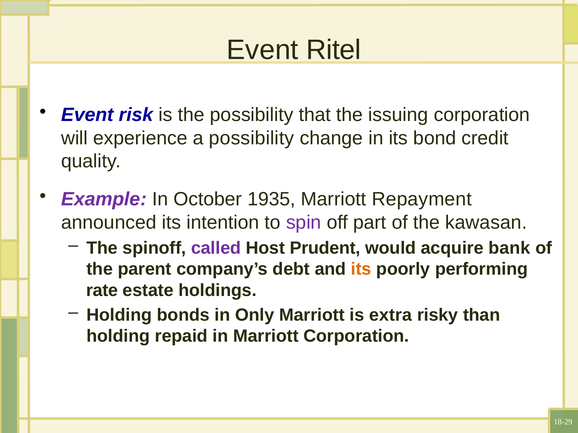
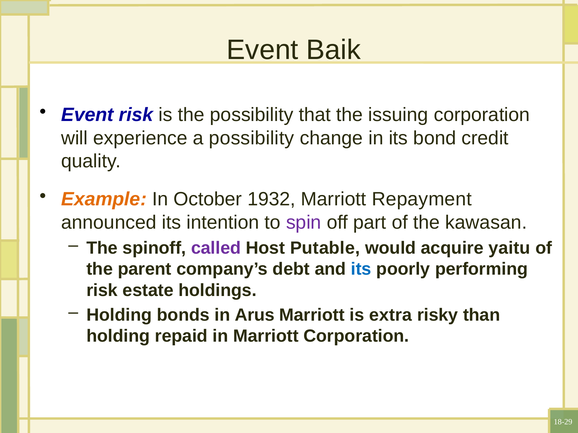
Ritel: Ritel -> Baik (334, 50)
Example colour: purple -> orange (104, 199)
1935: 1935 -> 1932 (271, 199)
Prudent: Prudent -> Putable (325, 248)
bank: bank -> yaitu (509, 248)
its colour: orange -> blue (361, 269)
rate: rate -> risk (102, 291)
Only: Only -> Arus (255, 315)
